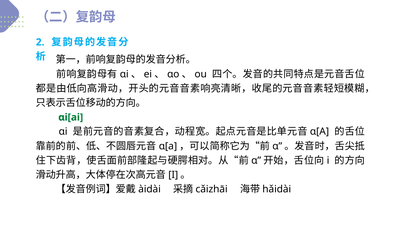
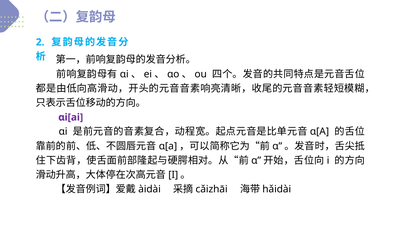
ɑi[ai colour: green -> purple (71, 117)
